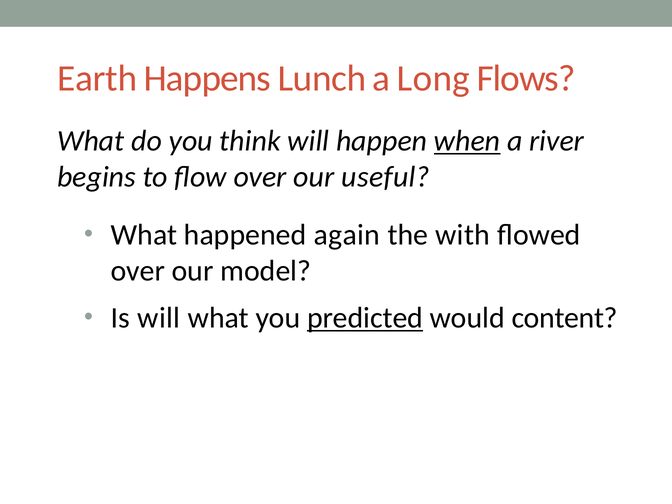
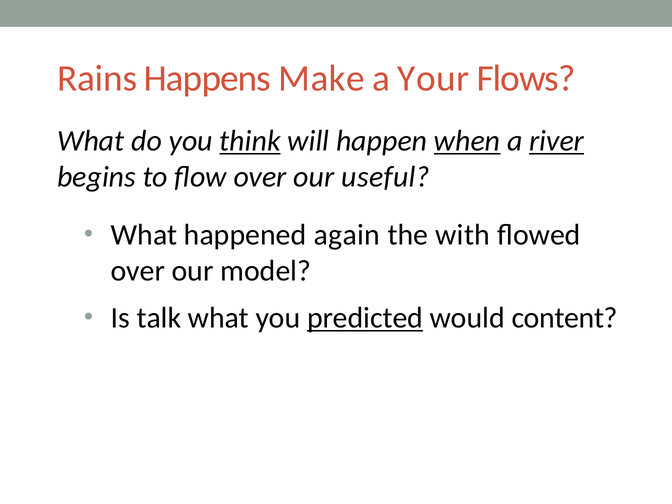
Earth: Earth -> Rains (97, 78)
Lunch: Lunch -> Make (322, 78)
Long: Long -> Your (433, 78)
think underline: none -> present (250, 141)
river underline: none -> present (557, 141)
Is will: will -> talk (159, 318)
